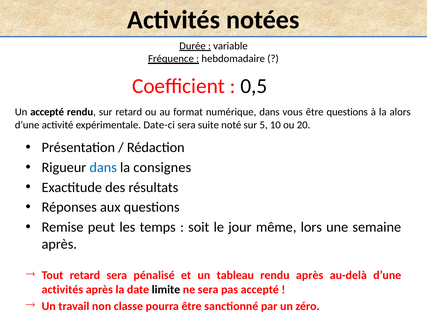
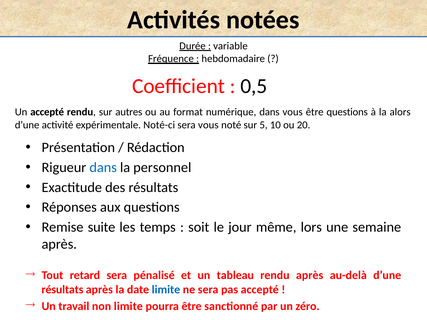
sur retard: retard -> autres (129, 112)
Date-ci: Date-ci -> Noté-ci (159, 125)
sera suite: suite -> vous (208, 125)
consignes: consignes -> personnel (162, 168)
peut: peut -> suite (102, 227)
activités: activités -> résultats (62, 290)
limite colour: black -> blue (166, 290)
non classe: classe -> limite (128, 306)
